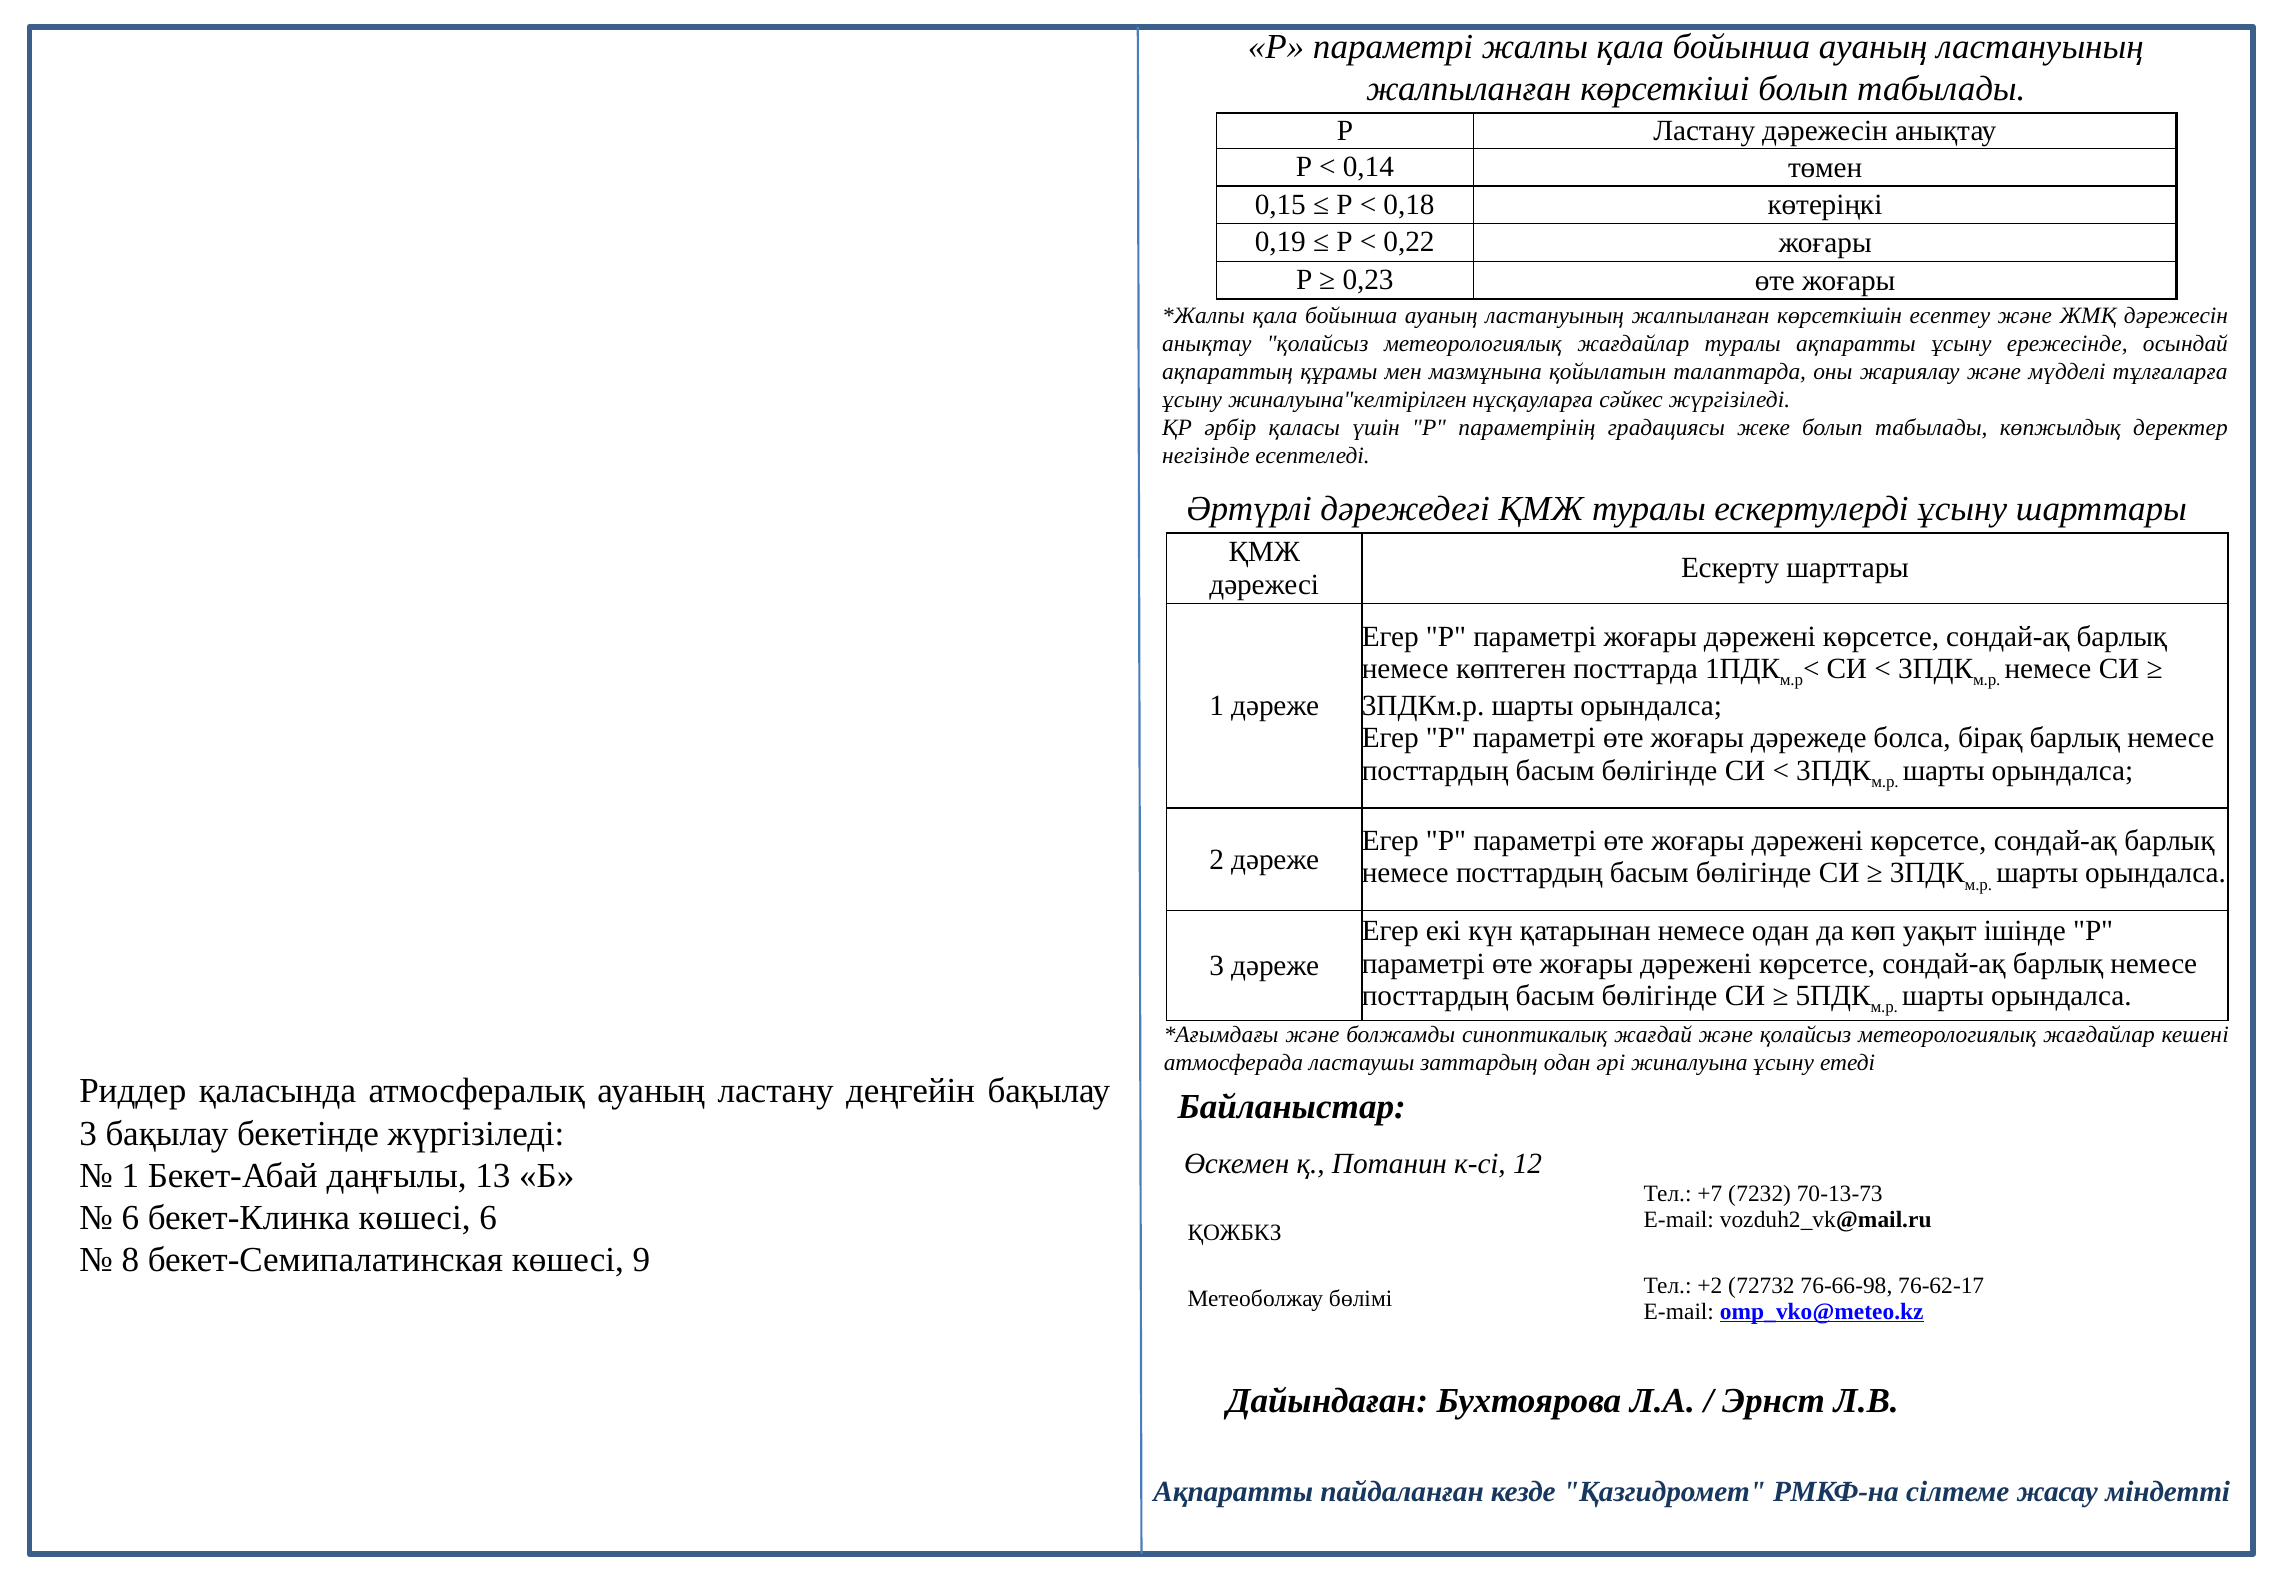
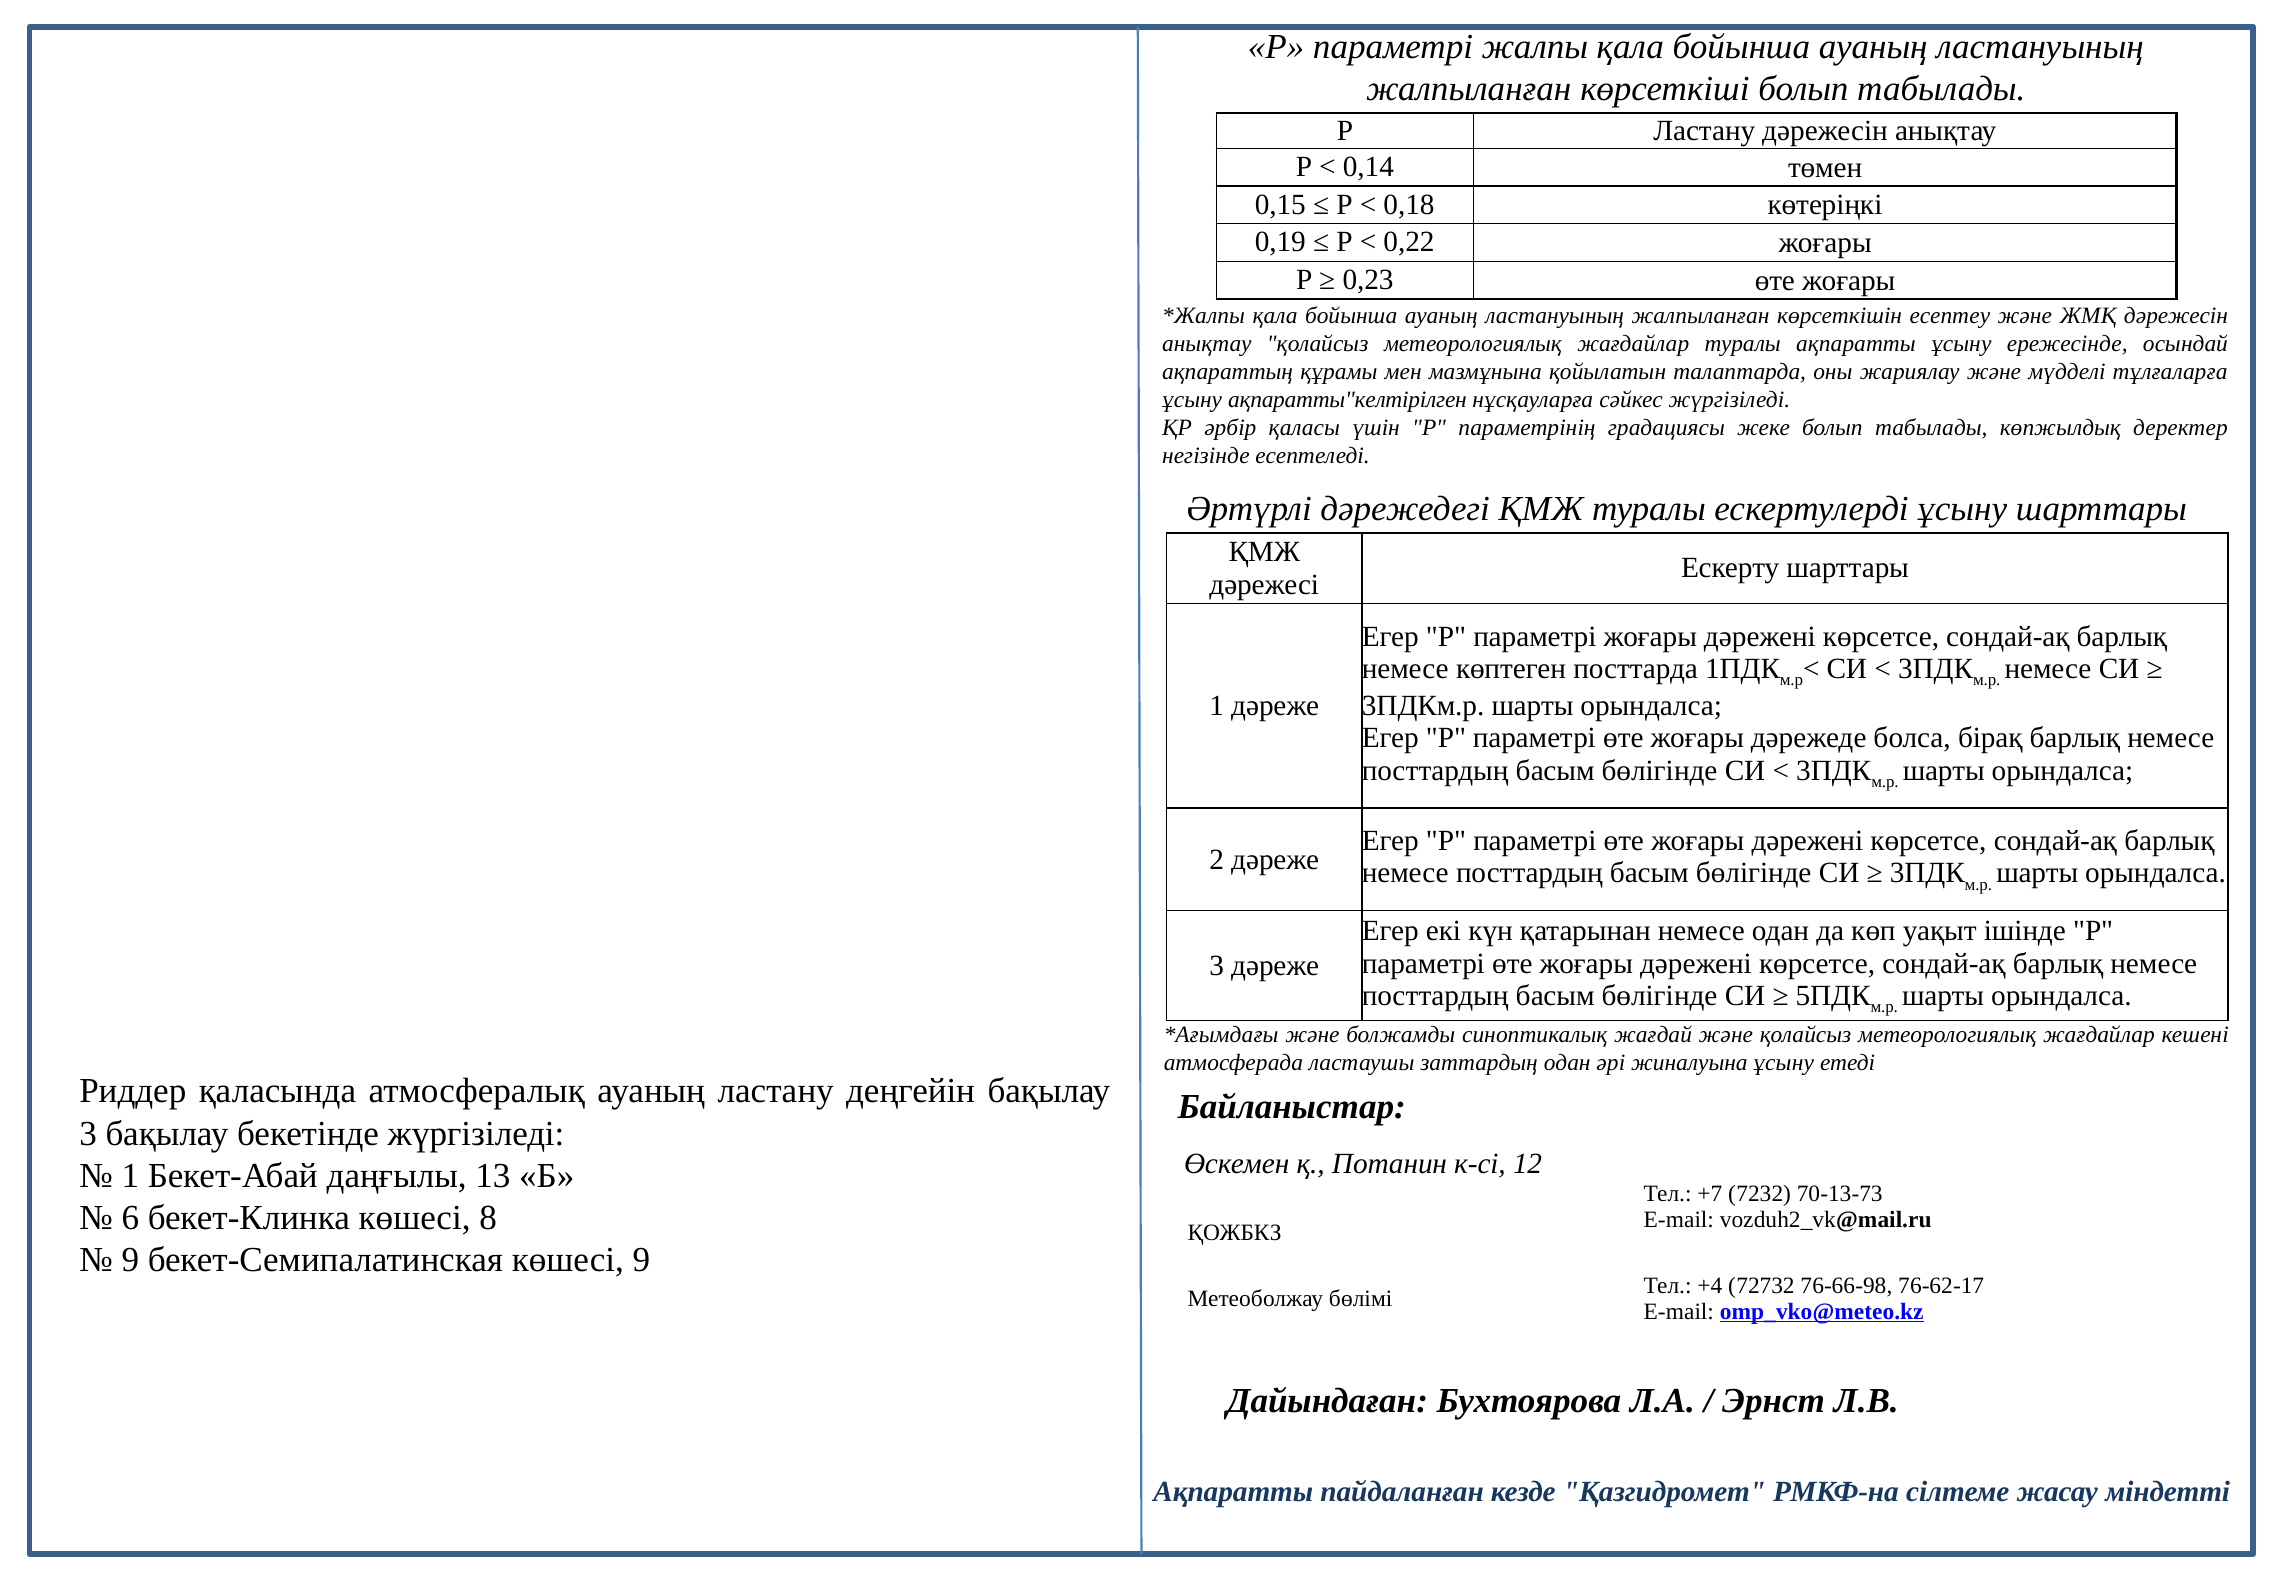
жиналуына"келтірілген: жиналуына"келтірілген -> ақпаратты"келтірілген (1347, 399)
көшесі 6: 6 -> 8 (488, 1217)
8: 8 -> 9 (130, 1260)
+2: +2 -> +4 (1710, 1285)
